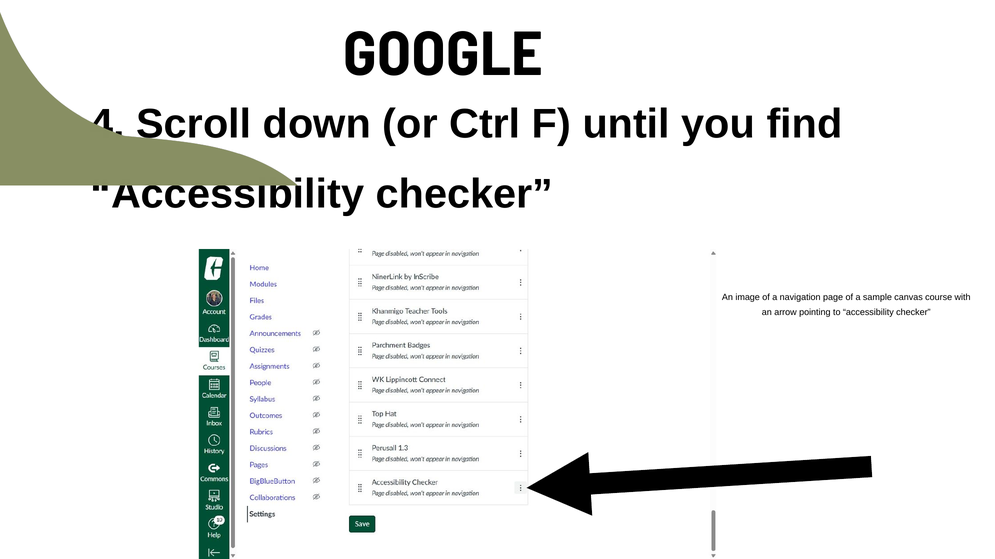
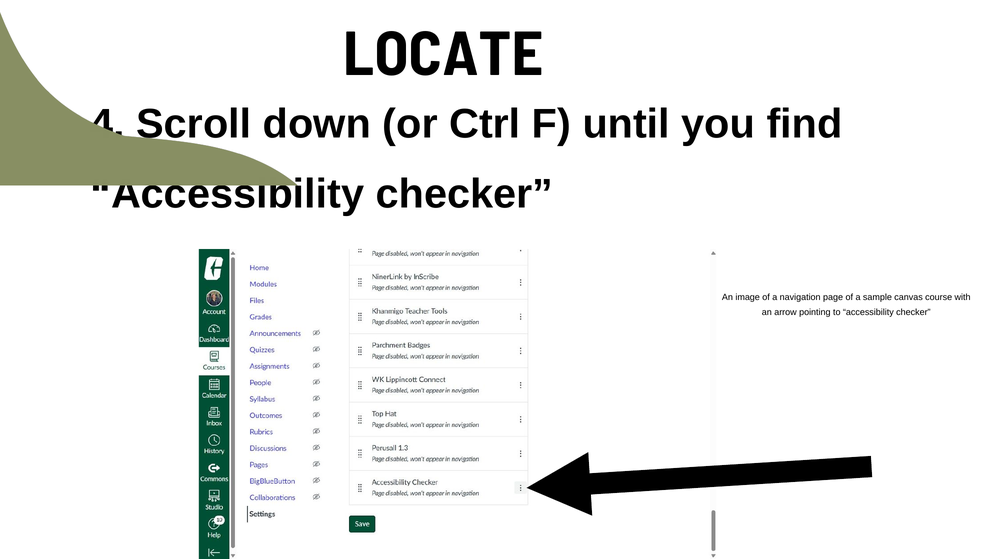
GOOGLE: GOOGLE -> LOCATE (443, 55)
